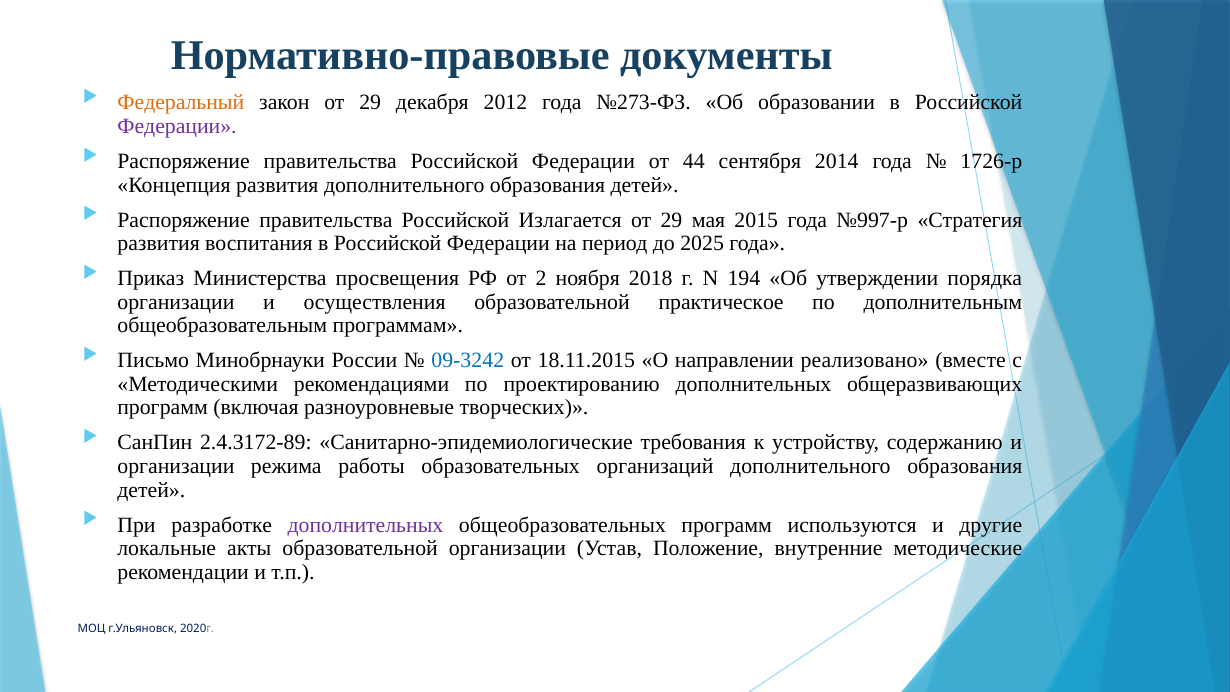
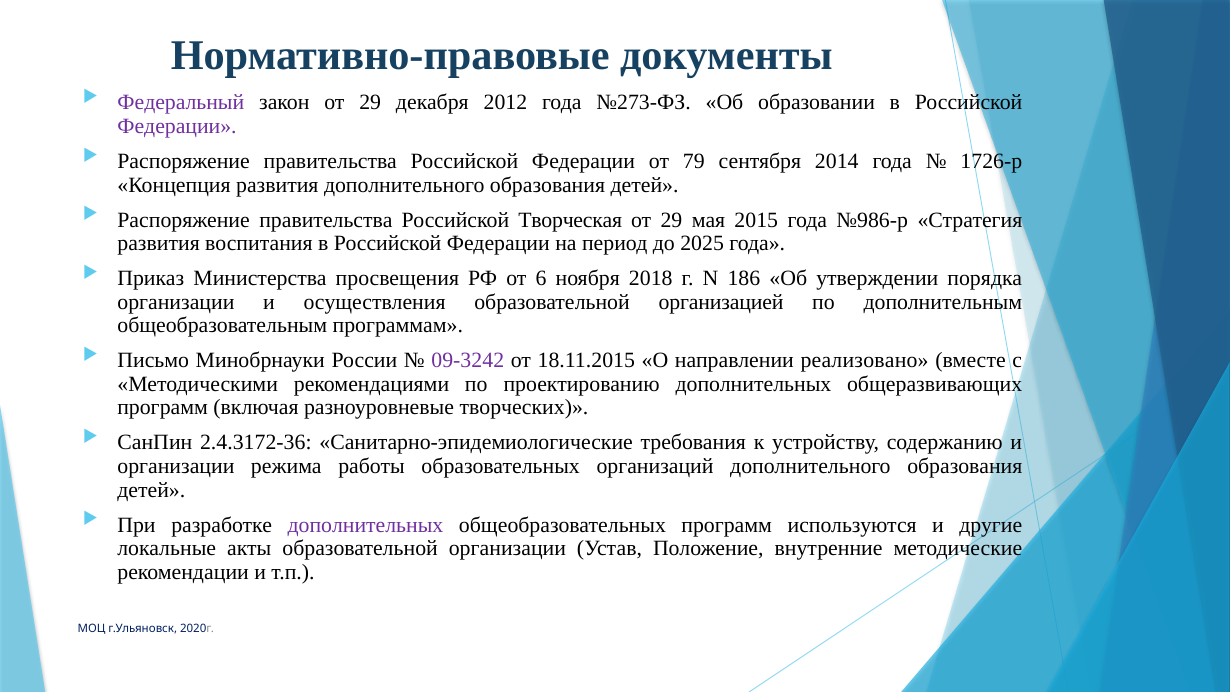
Федеральный colour: orange -> purple (181, 103)
44: 44 -> 79 (694, 161)
Излагается: Излагается -> Творческая (570, 220)
№997-р: №997-р -> №986-р (872, 220)
2: 2 -> 6 (541, 278)
194: 194 -> 186 (744, 278)
практическое: практическое -> организацией (721, 302)
09-3242 colour: blue -> purple (468, 361)
2.4.3172-89: 2.4.3172-89 -> 2.4.3172-36 (256, 443)
